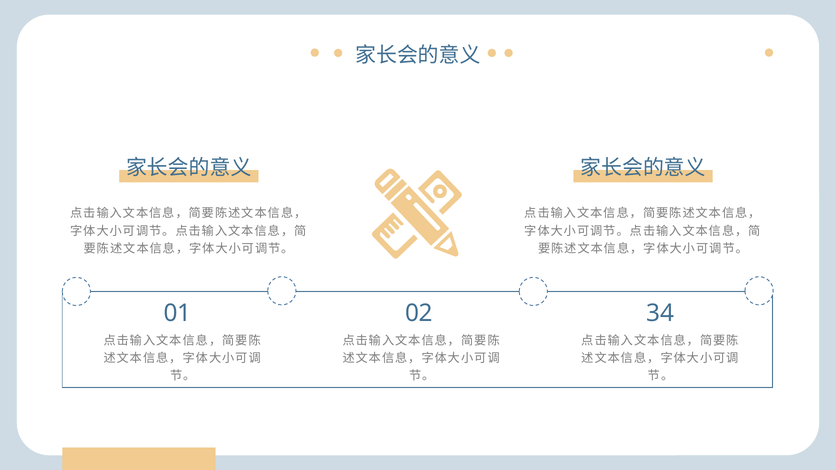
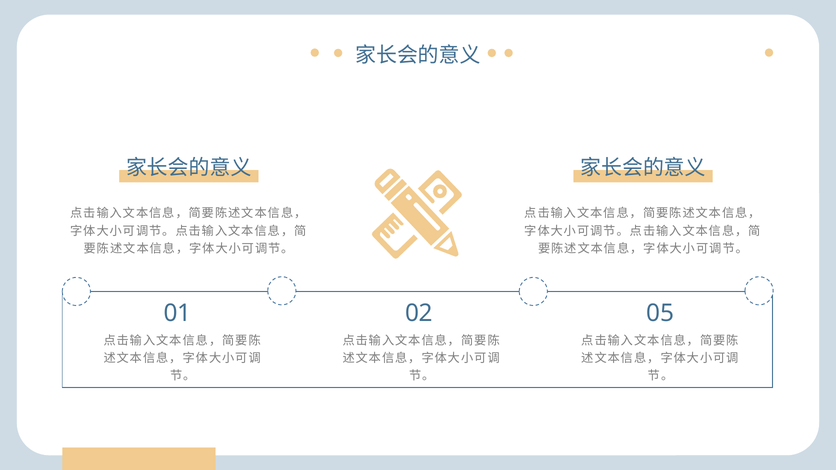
34: 34 -> 05 (660, 314)
